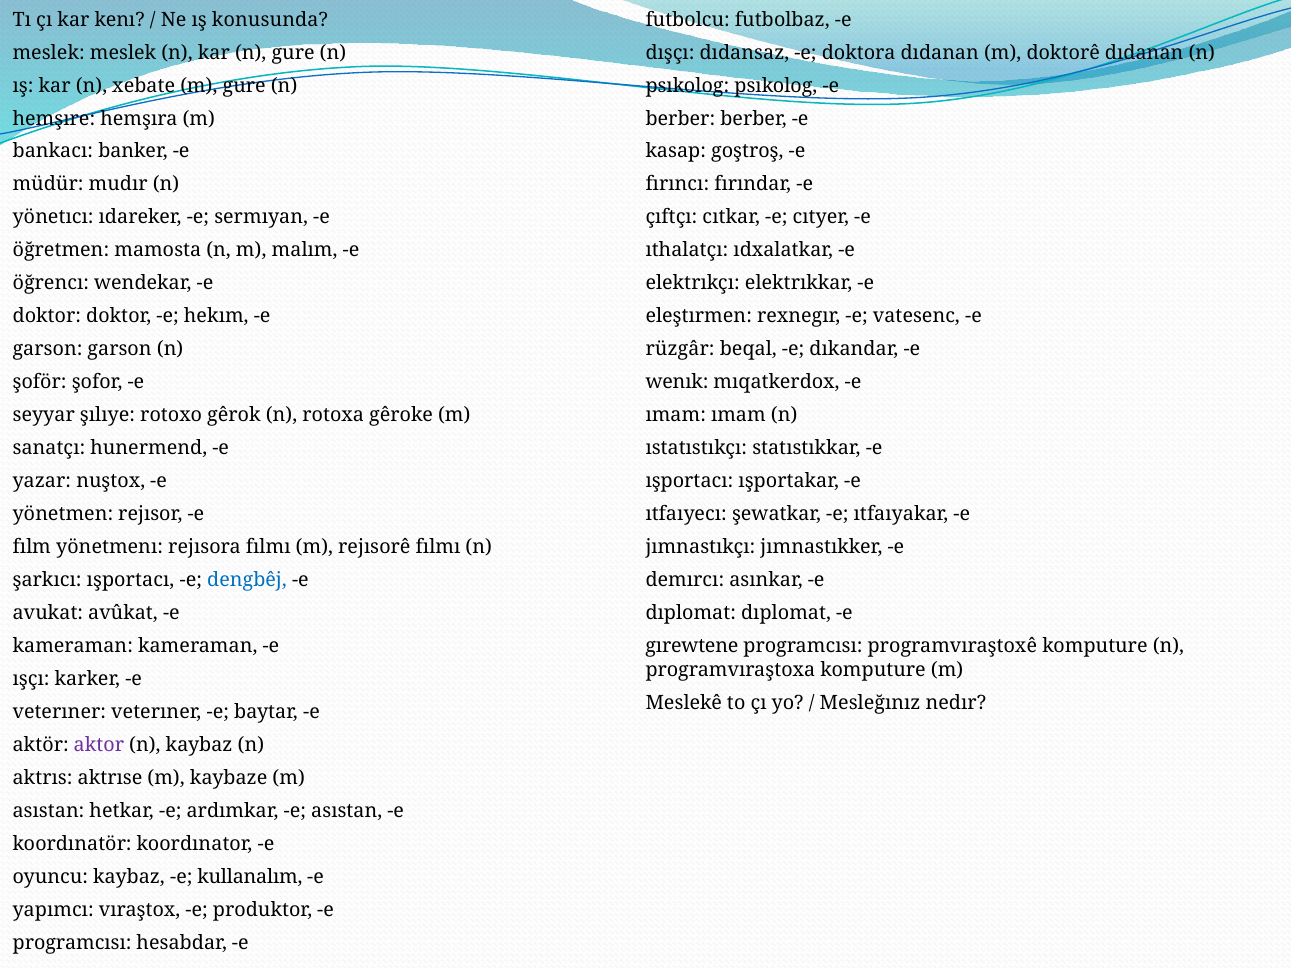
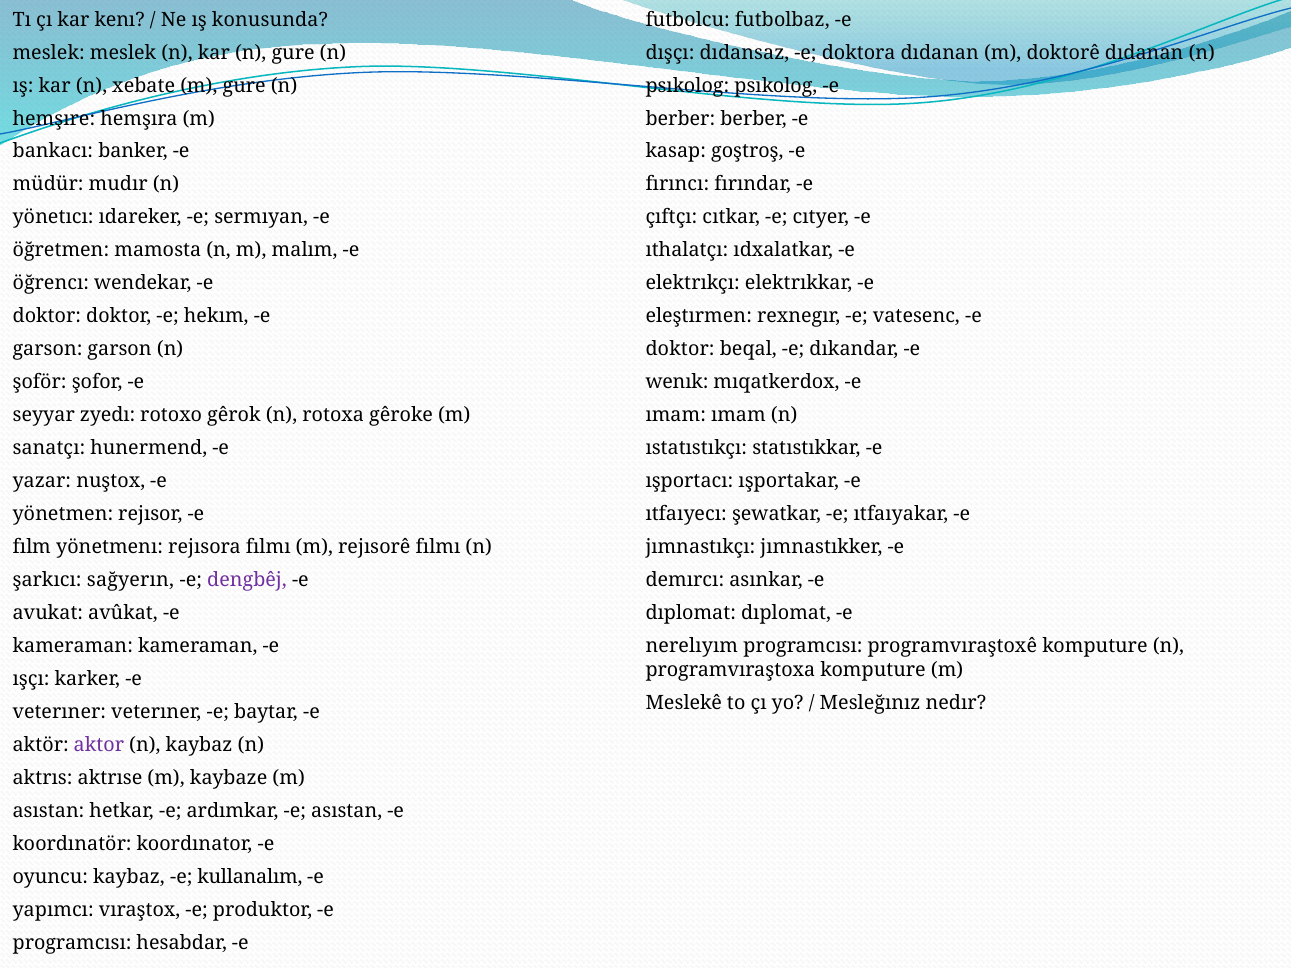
rüzgâr: rüzgâr -> doktor (680, 349)
şılıye: şılıye -> zyedı (108, 415)
şarkıcı ışportacı: ışportacı -> sağyerın (130, 580)
dengbêj colour: blue -> purple (247, 580)
gırewtene: gırewtene -> nerelıyım (692, 646)
